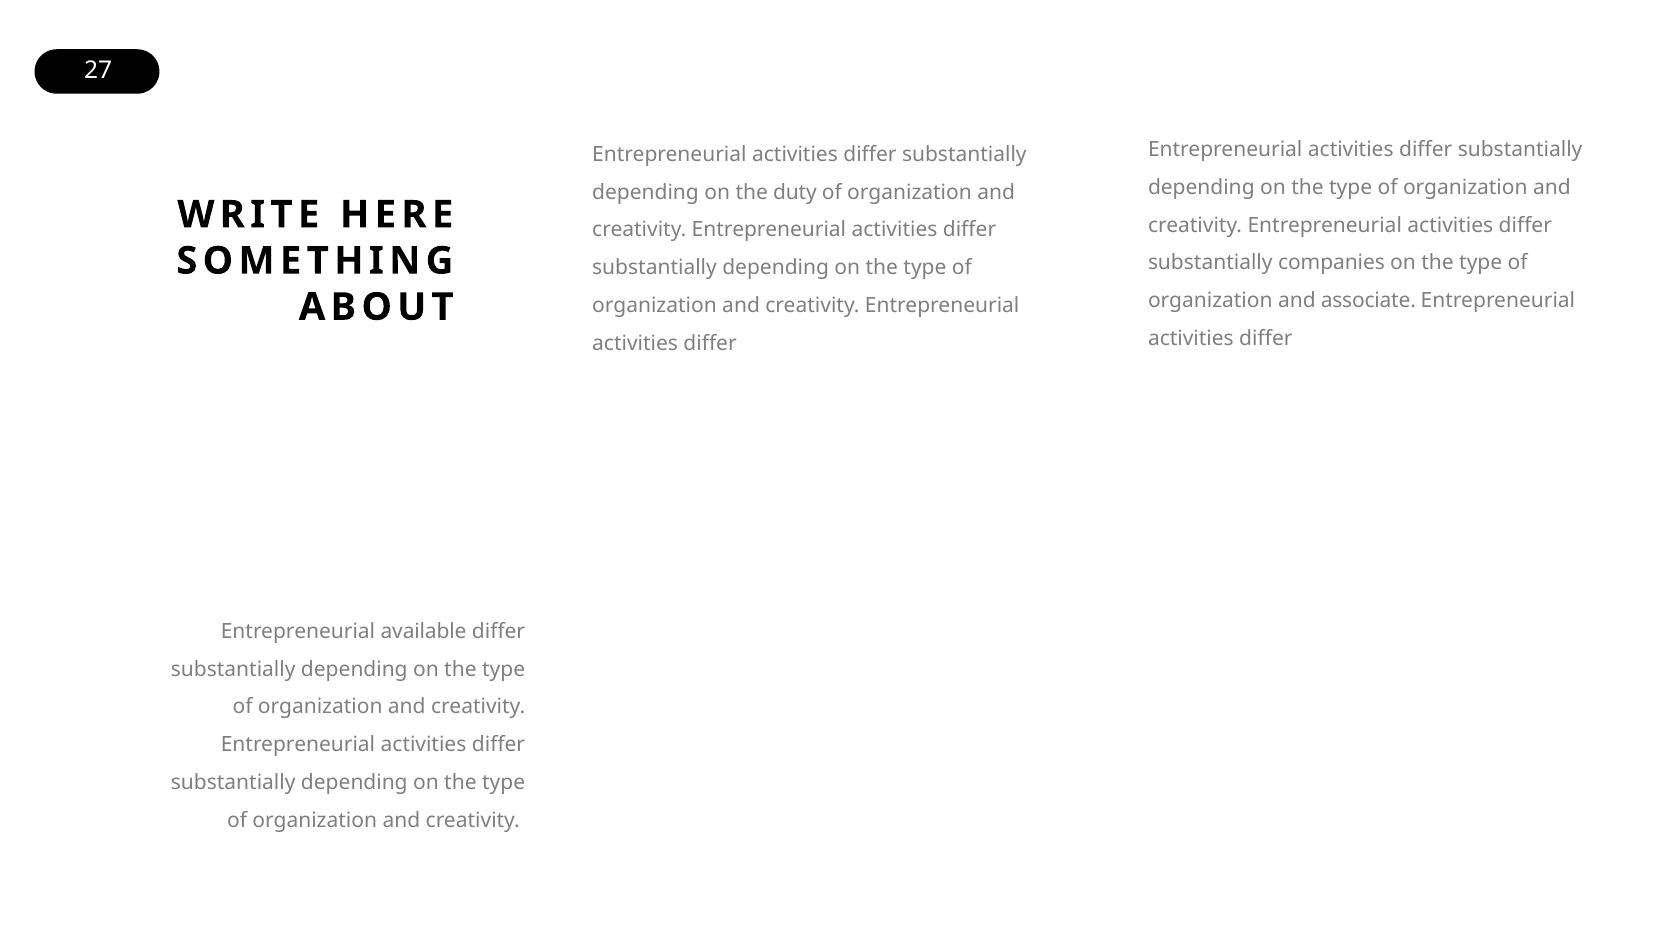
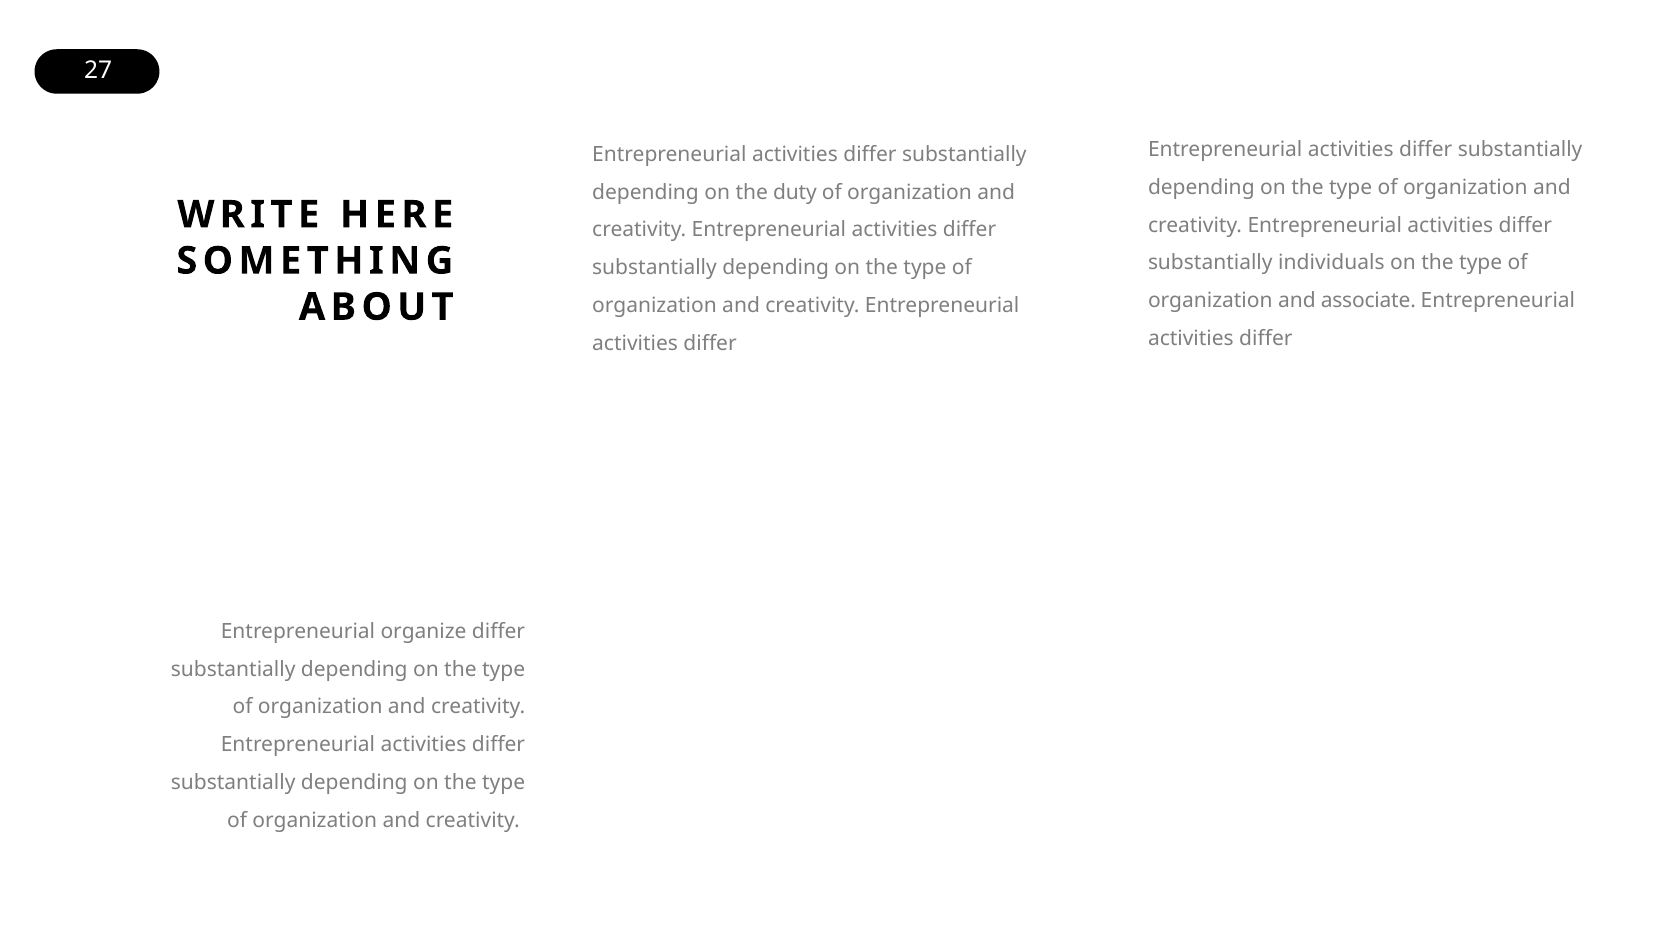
companies: companies -> individuals (1331, 263)
available: available -> organize (424, 631)
